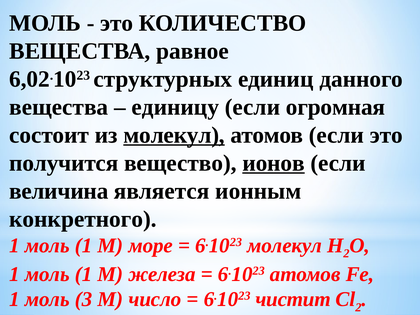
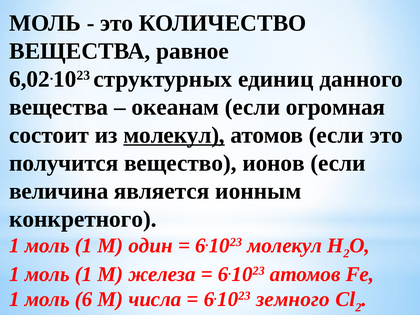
единицу: единицу -> океанам (175, 107)
ионов underline: present -> none (274, 163)
море: море -> один (151, 245)
3: 3 -> 6 (84, 299)
число: число -> числа (155, 299)
чистит: чистит -> земного (293, 299)
